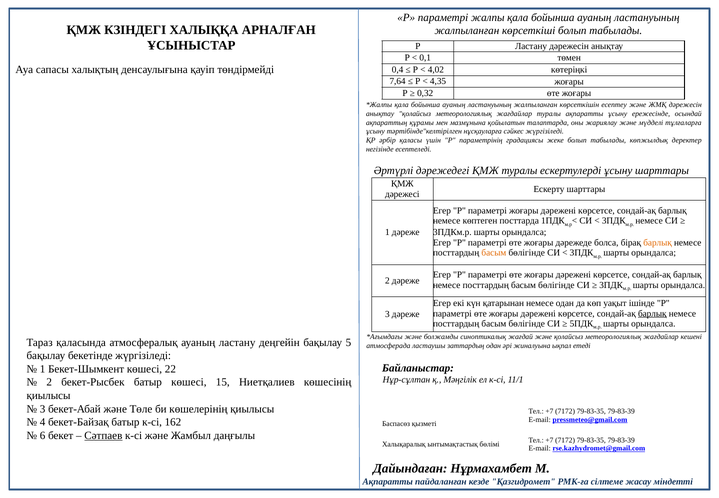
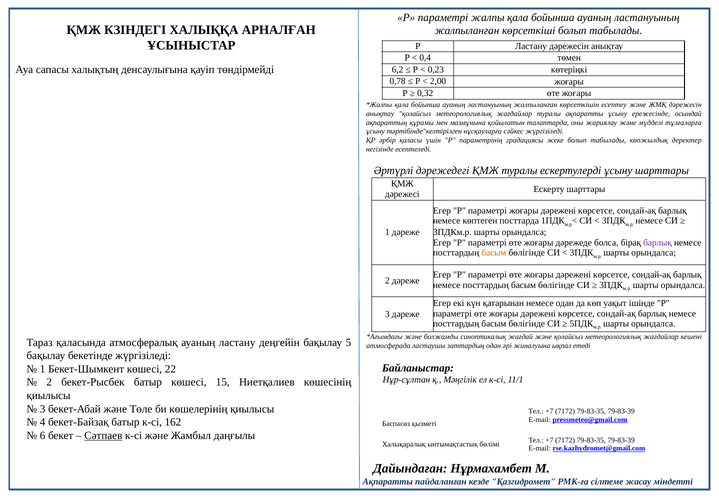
0,1: 0,1 -> 0,4 (425, 58)
0,4: 0,4 -> 6,2 (398, 69)
4,02: 4,02 -> 0,23 (436, 69)
7,64: 7,64 -> 0,78 (398, 81)
4,35: 4,35 -> 2,00 (438, 81)
барлық colour: orange -> purple (658, 242)
барлық underline: present -> none (652, 313)
